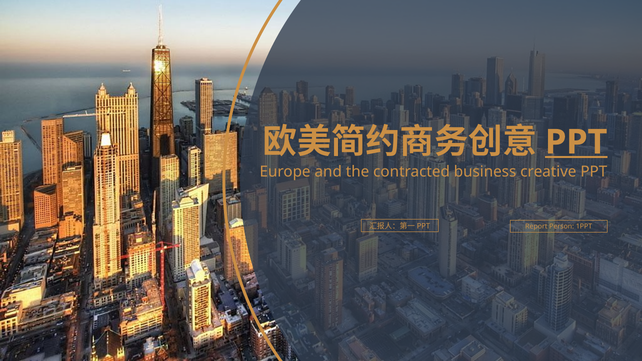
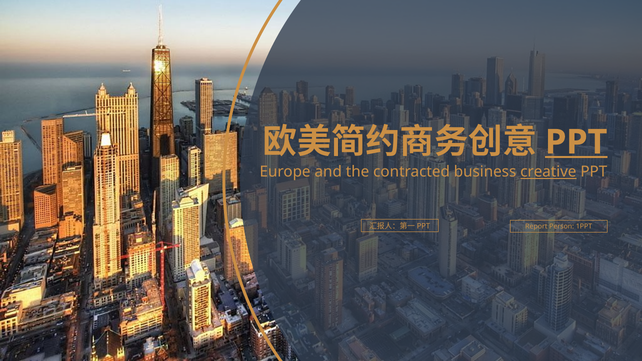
creative underline: none -> present (548, 172)
